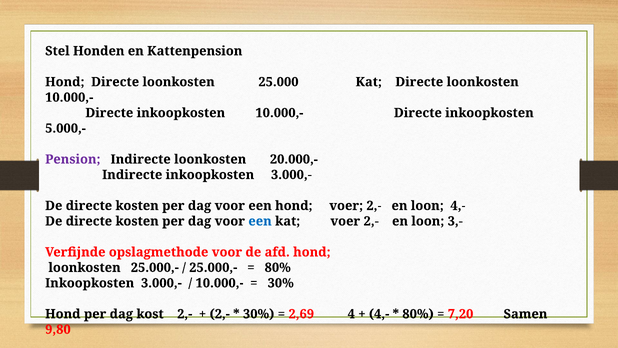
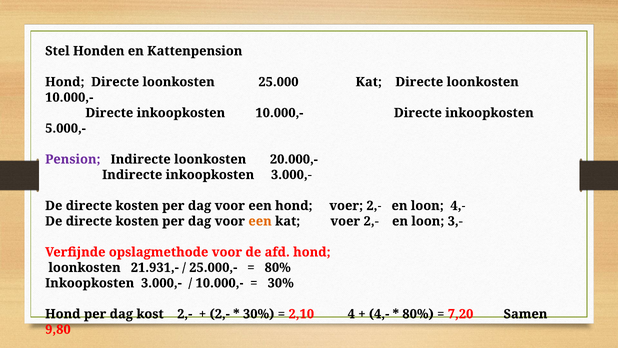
een colour: blue -> orange (260, 221)
loonkosten 25.000,-: 25.000,- -> 21.931,- (155, 267)
2,69: 2,69 -> 2,10 (301, 314)
